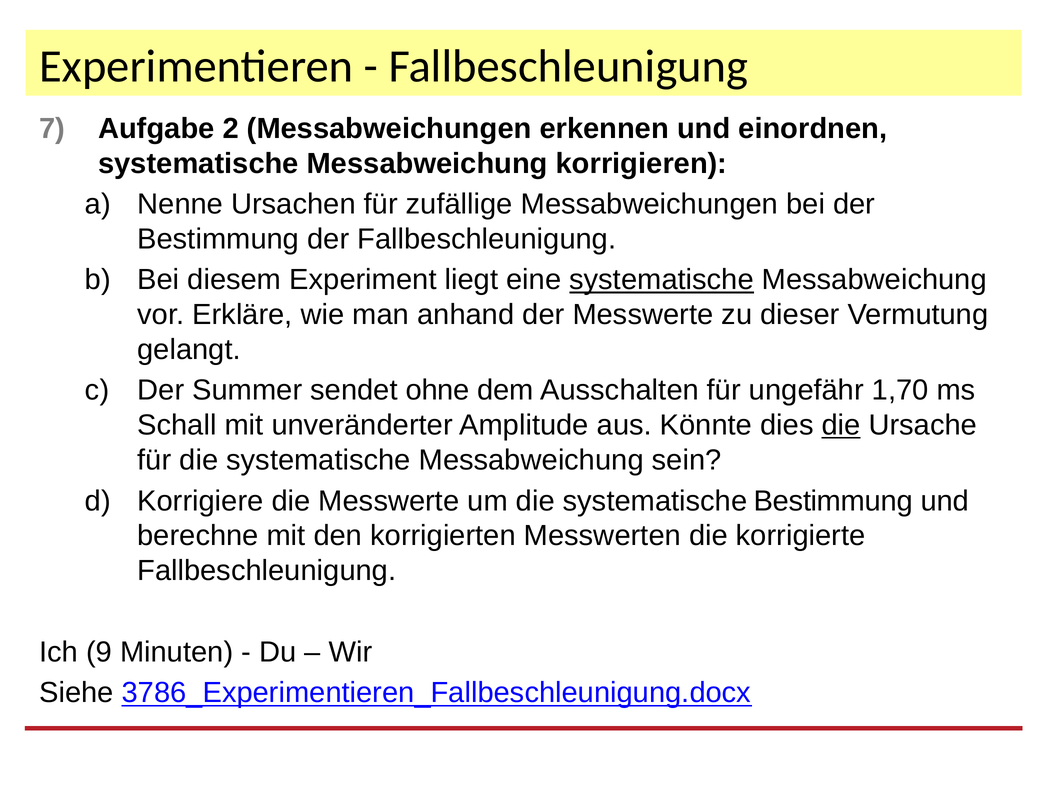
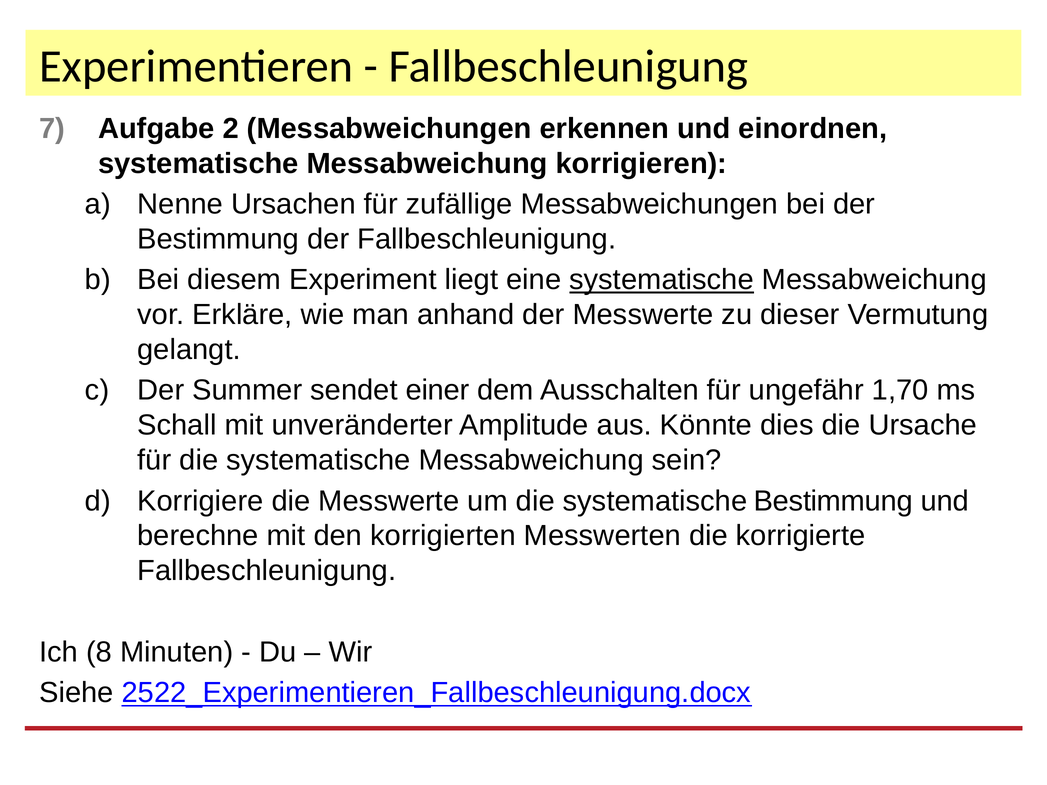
ohne: ohne -> einer (438, 391)
die underline: present -> none (841, 425)
9: 9 -> 8 (99, 652)
3786_Experimentieren_Fallbeschleunigung.docx: 3786_Experimentieren_Fallbeschleunigung.docx -> 2522_Experimentieren_Fallbeschleunigung.docx (436, 693)
